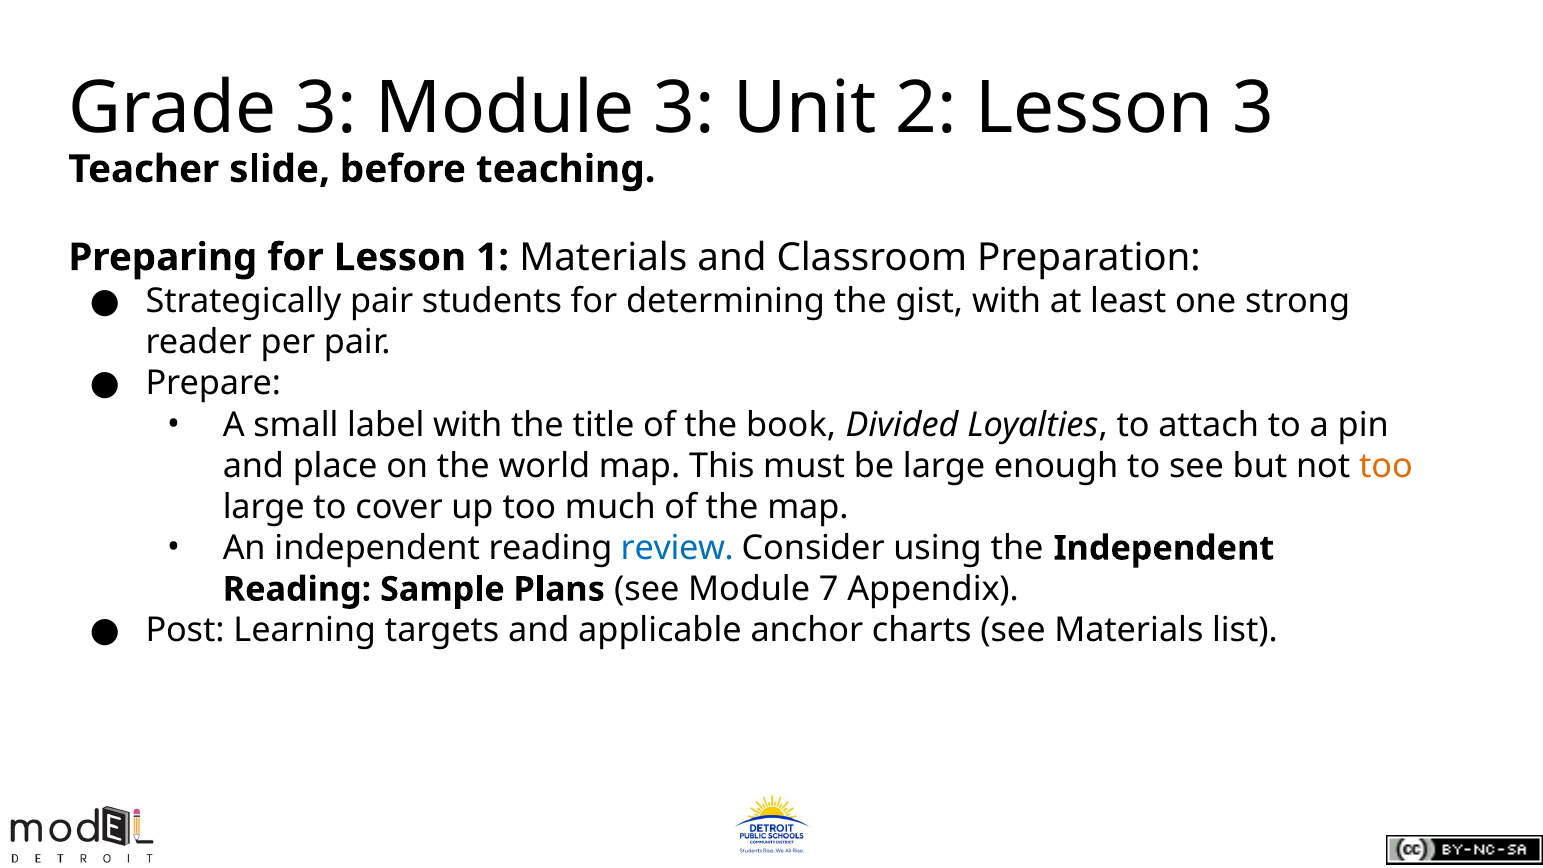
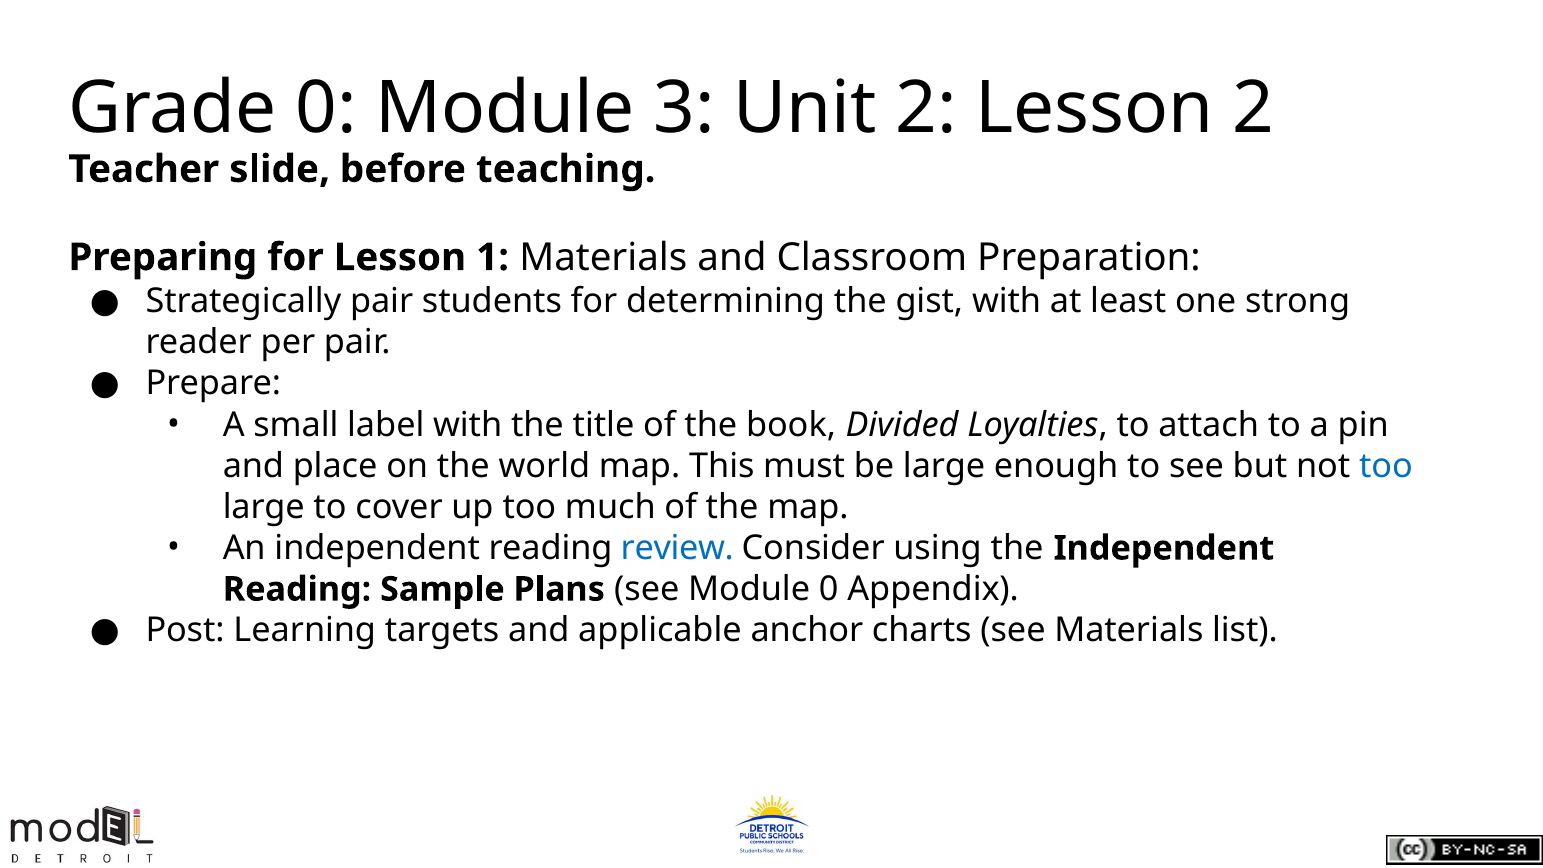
Grade 3: 3 -> 0 (326, 109)
Lesson 3: 3 -> 2 (1253, 109)
too colour: orange -> blue (1386, 466)
Module 7: 7 -> 0 (829, 589)
